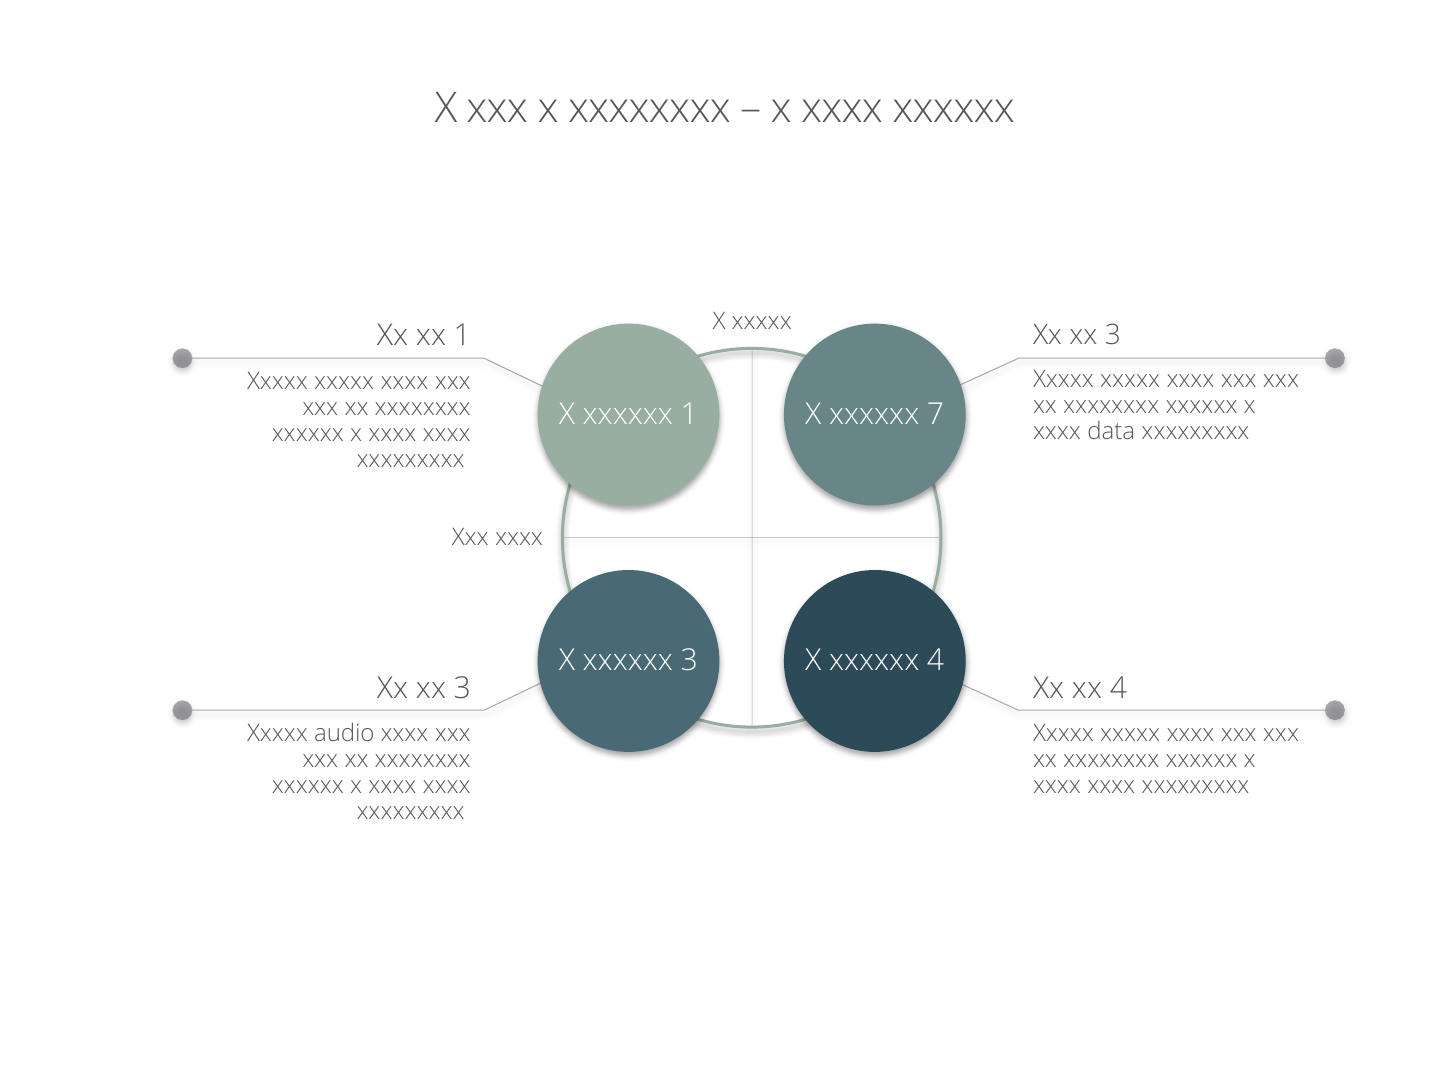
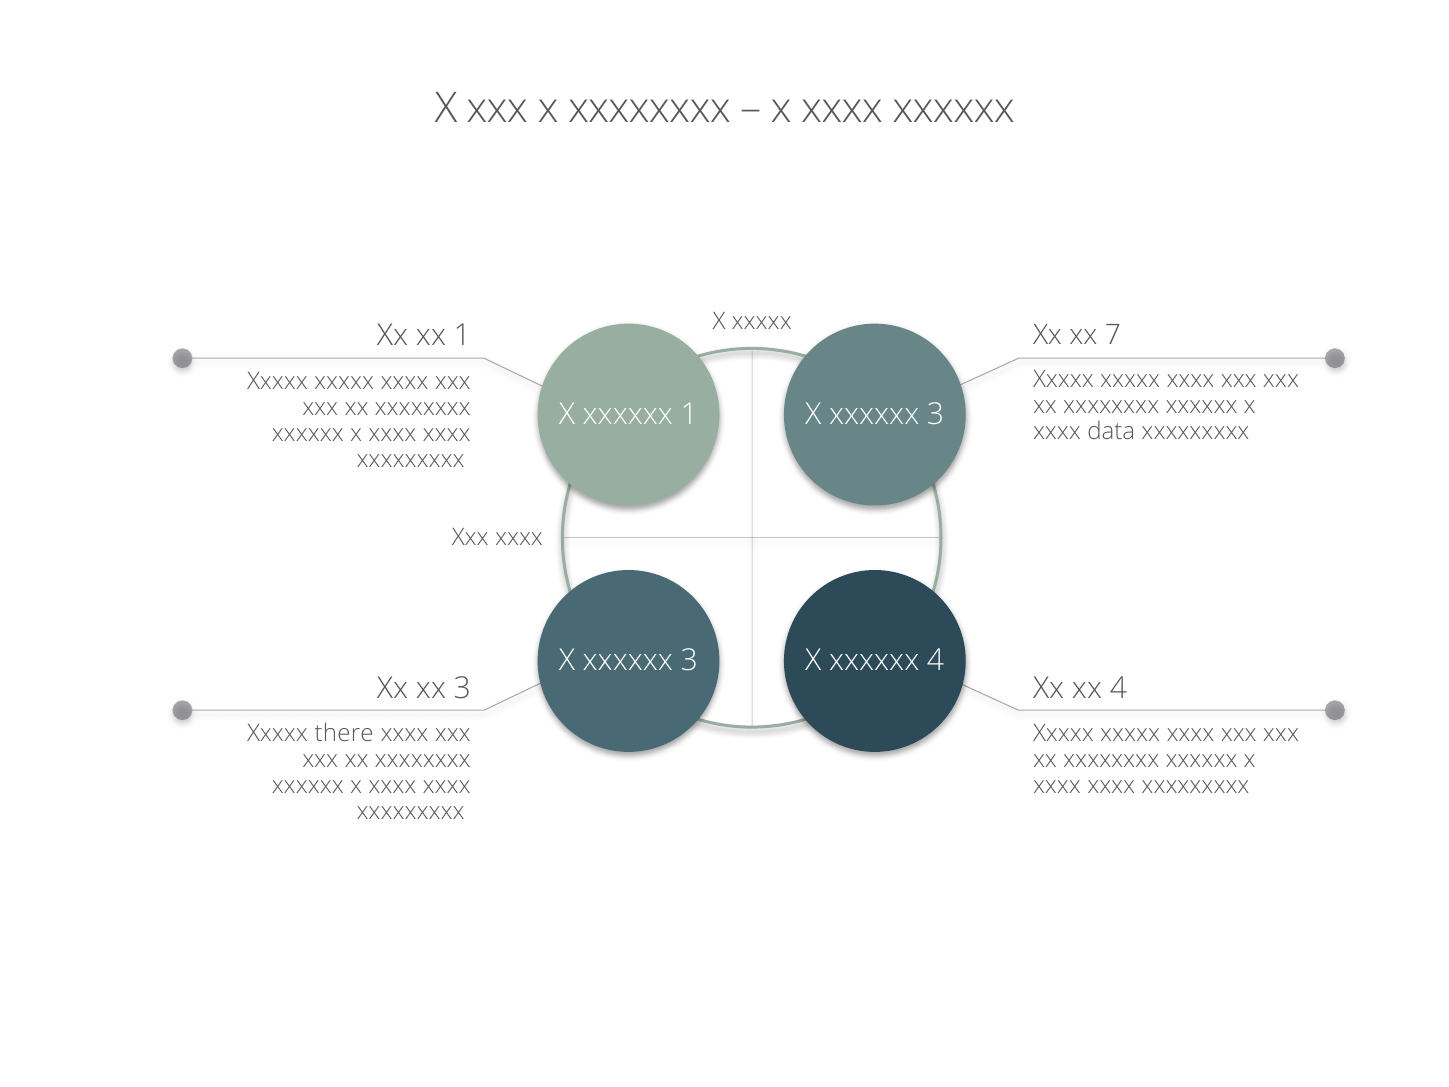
3: 3 -> 7 (1113, 335)
1 X xxxxxx 7: 7 -> 3 (936, 414)
audio: audio -> there (344, 733)
